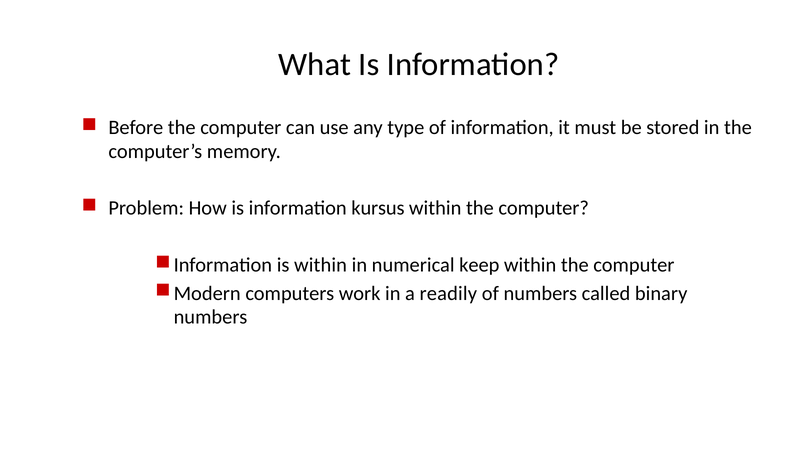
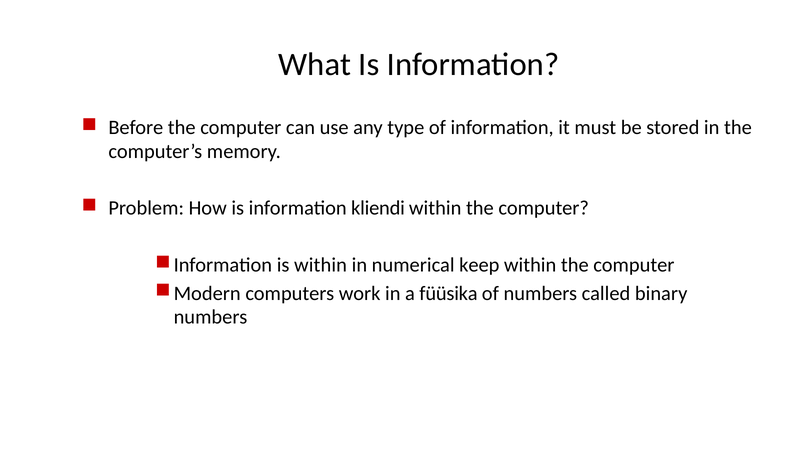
kursus: kursus -> kliendi (378, 208)
readily: readily -> füüsika (448, 293)
